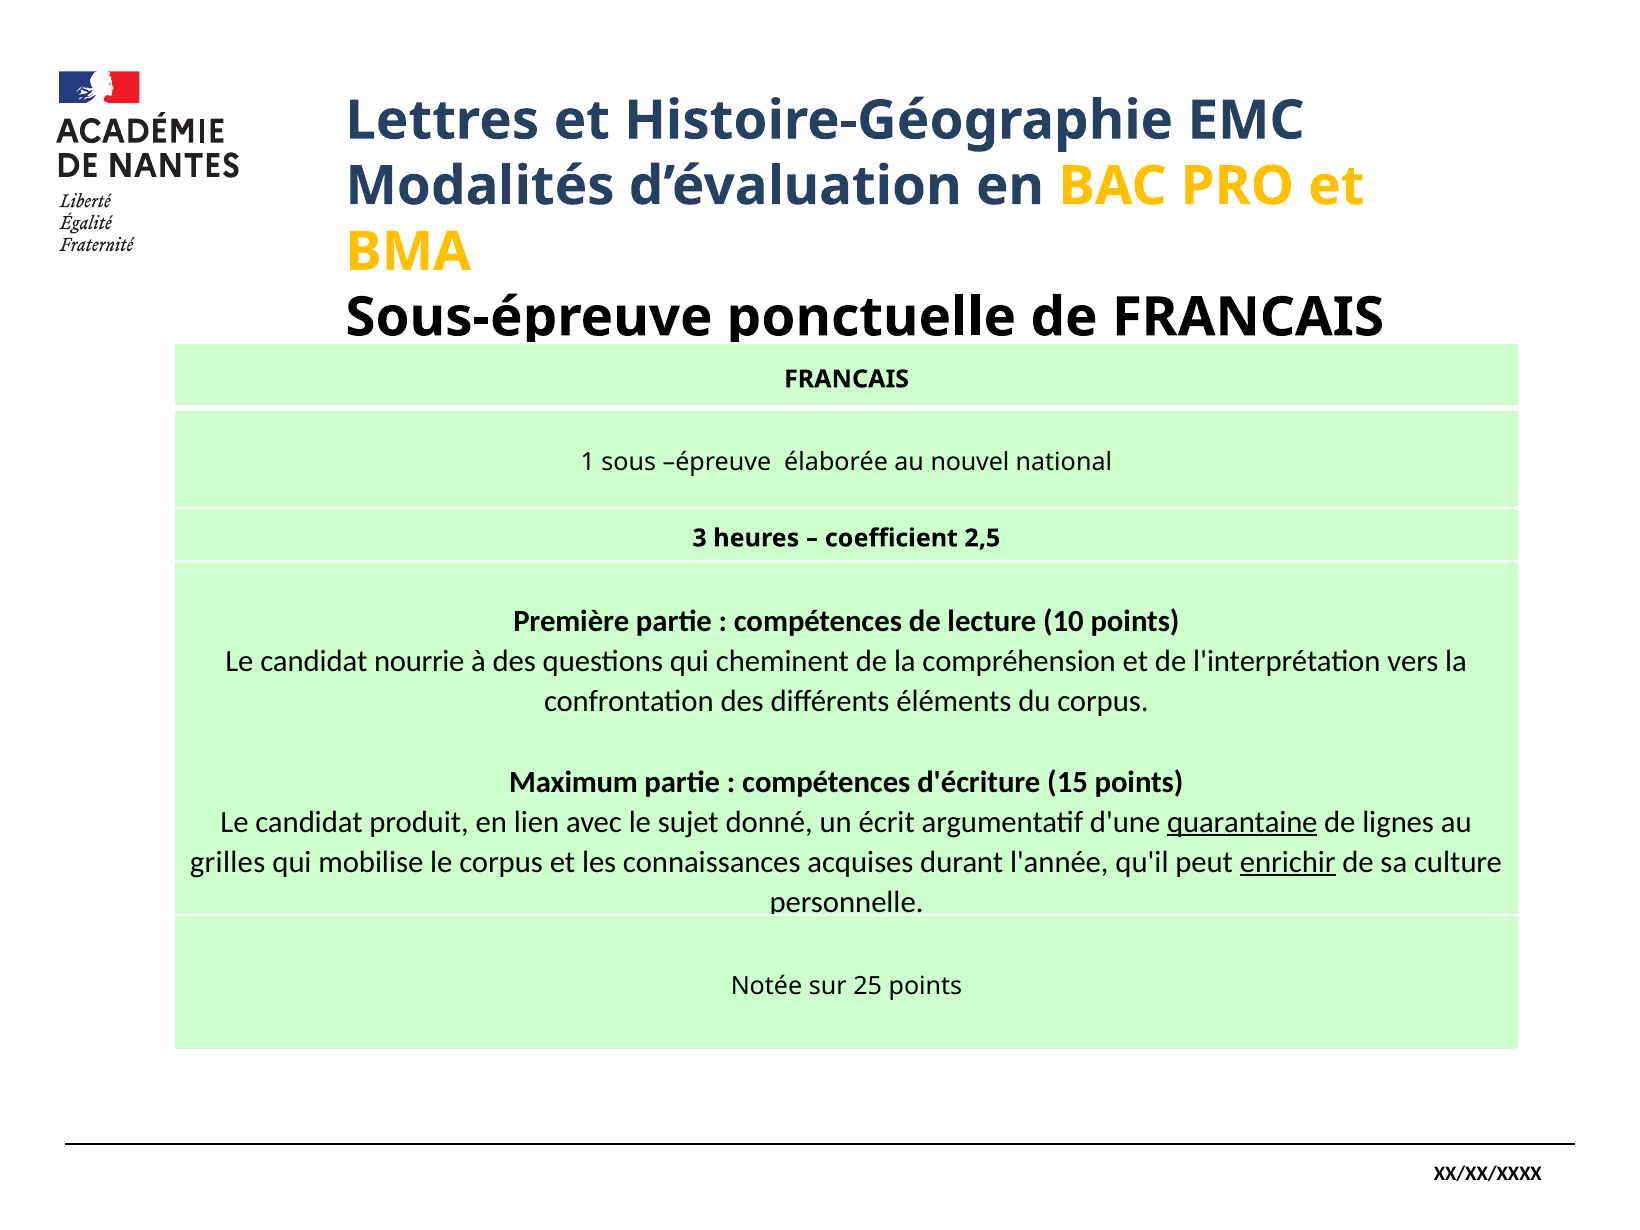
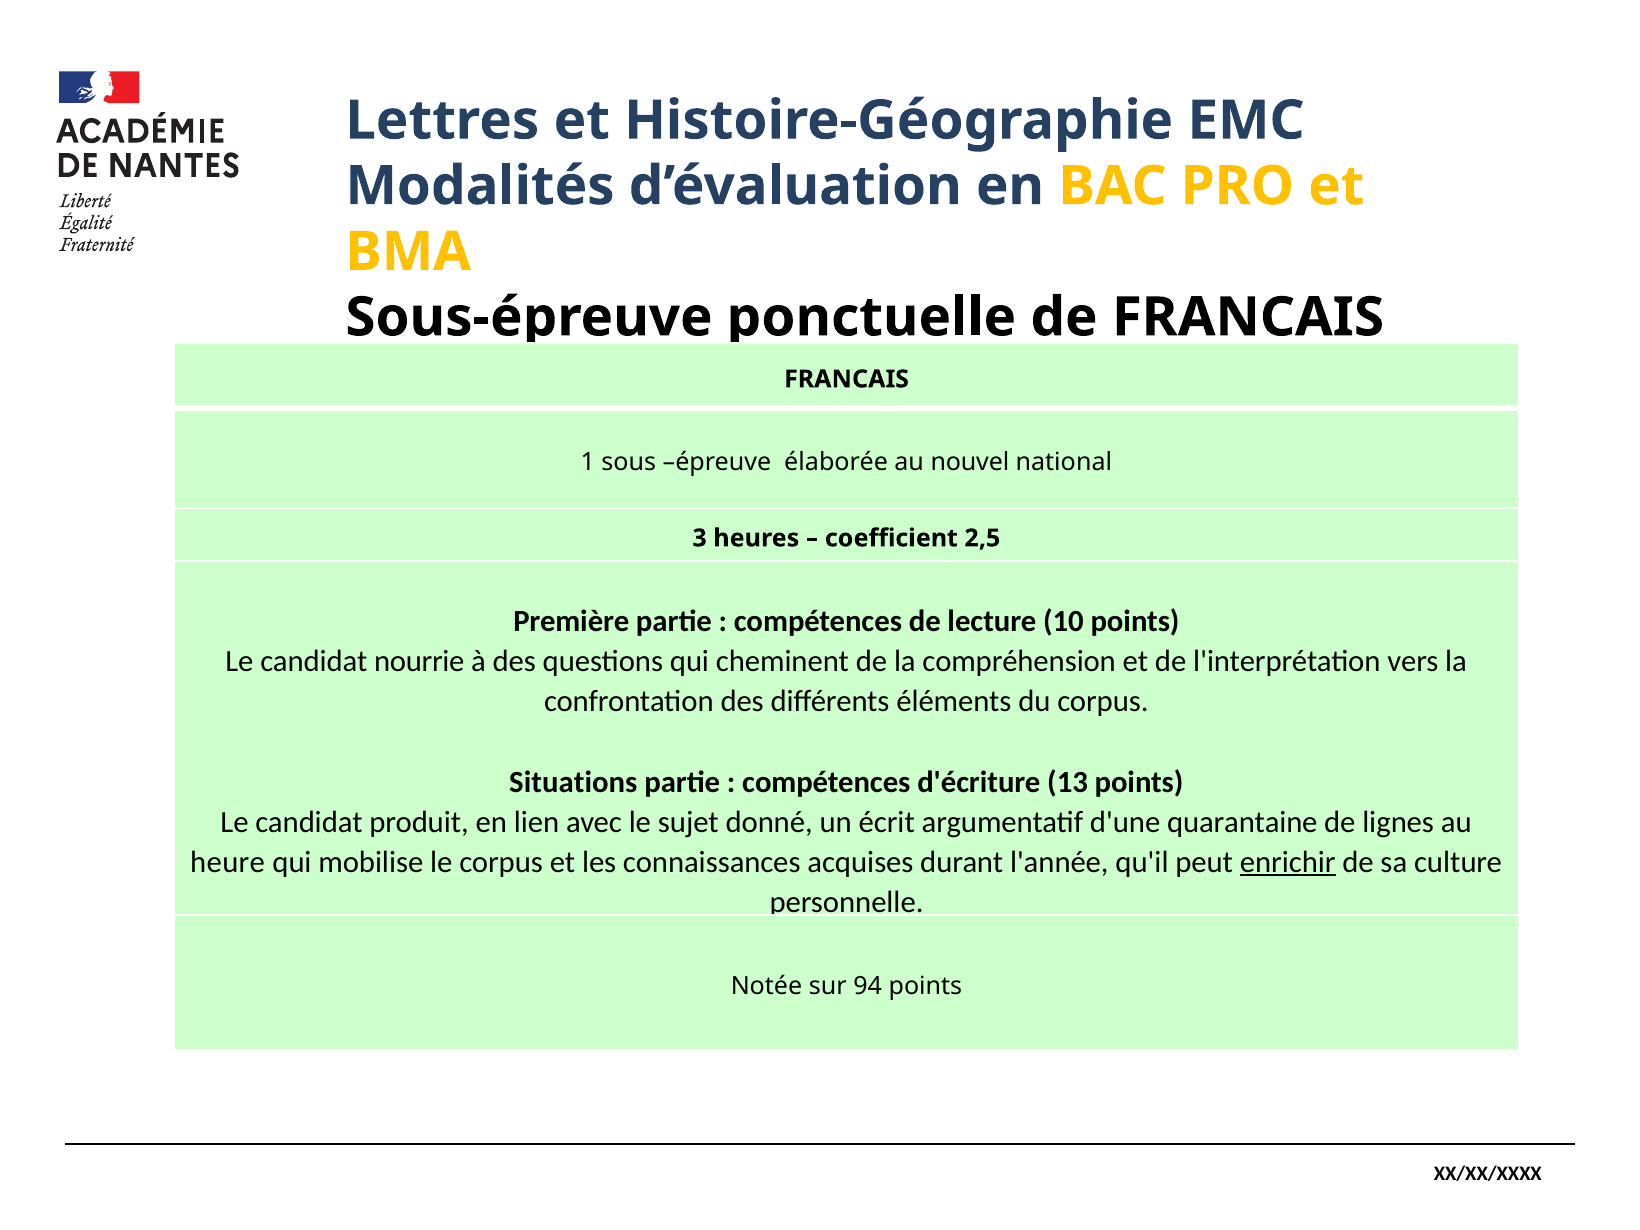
Maximum: Maximum -> Situations (573, 782)
15: 15 -> 13 (1068, 782)
quarantaine underline: present -> none (1242, 822)
grilles: grilles -> heure (228, 862)
25: 25 -> 94 (868, 986)
